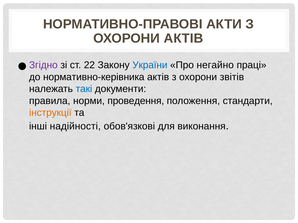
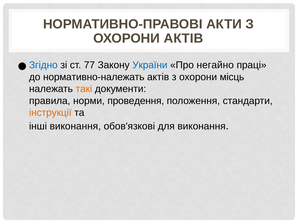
Згідно colour: purple -> blue (43, 65)
22: 22 -> 77 (89, 65)
нормативно-керівника: нормативно-керівника -> нормативно-належать (94, 77)
звітів: звітів -> місць (232, 77)
такі colour: blue -> orange (84, 89)
інші надійності: надійності -> виконання (75, 127)
